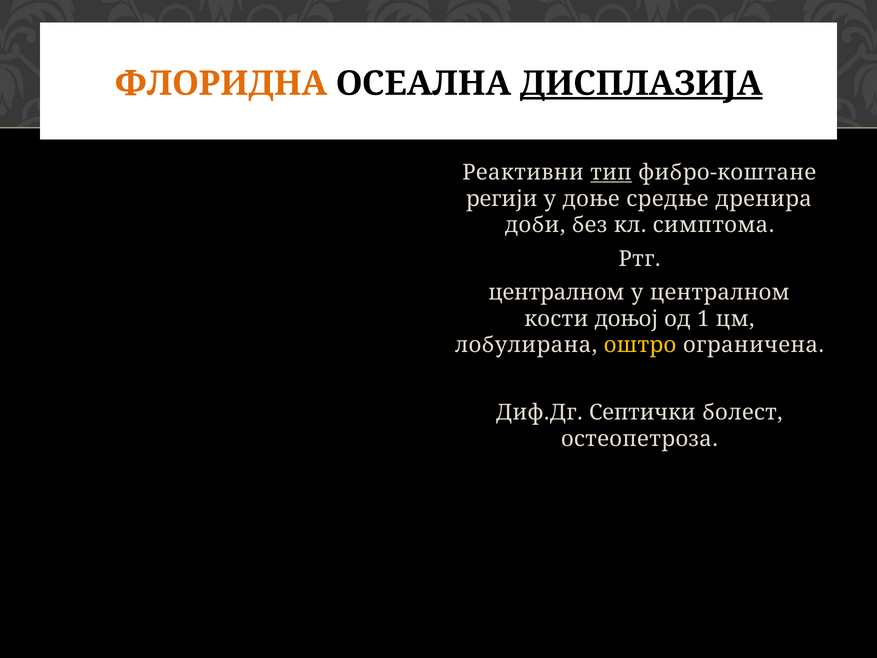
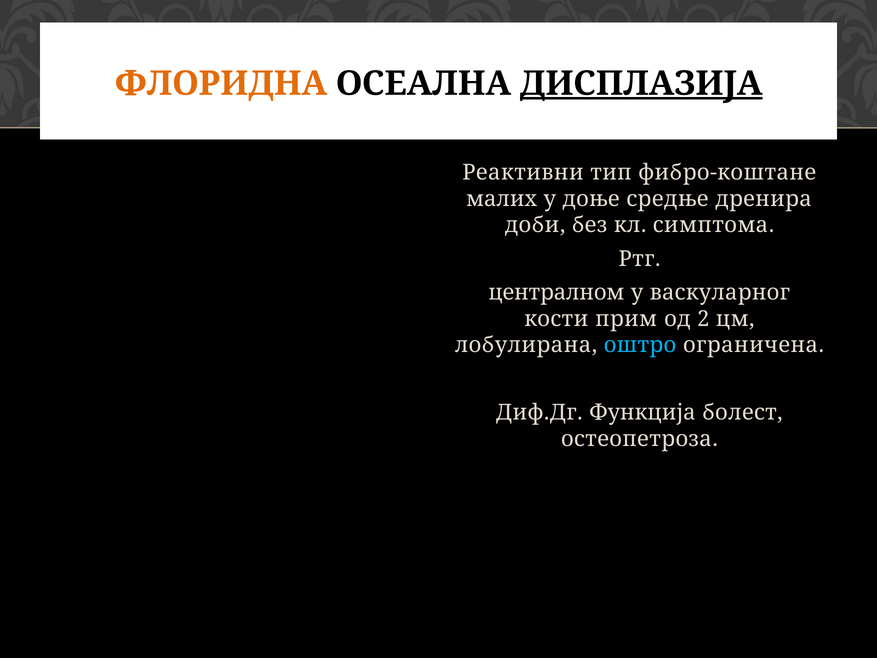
тип underline: present -> none (611, 173)
регији: регији -> малих (502, 199)
у централном: централном -> васкуларног (720, 292)
доњој: доњој -> прим (626, 319)
1: 1 -> 2 (703, 319)
оштро colour: yellow -> light blue (640, 345)
Септички: Септички -> Функција (642, 412)
